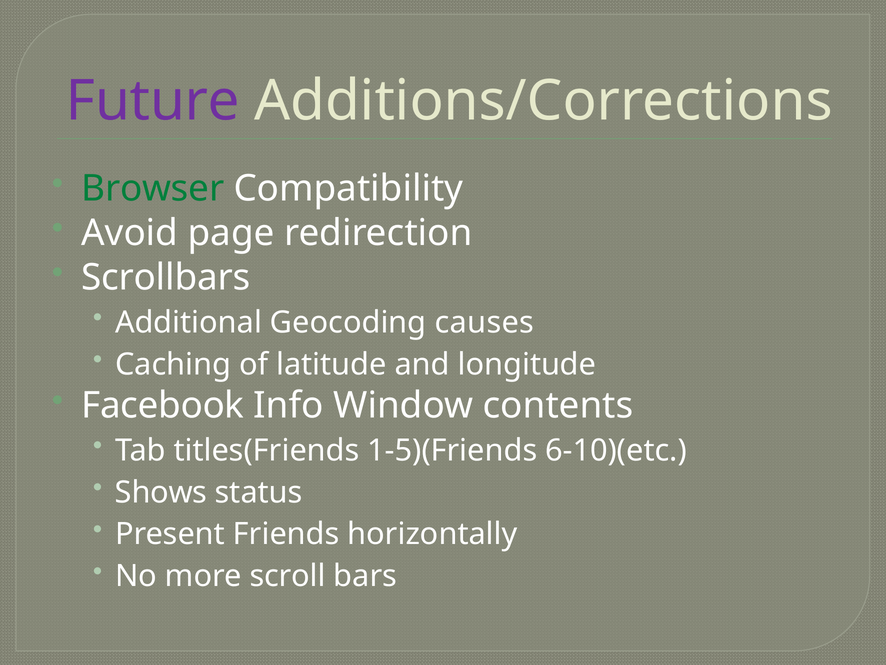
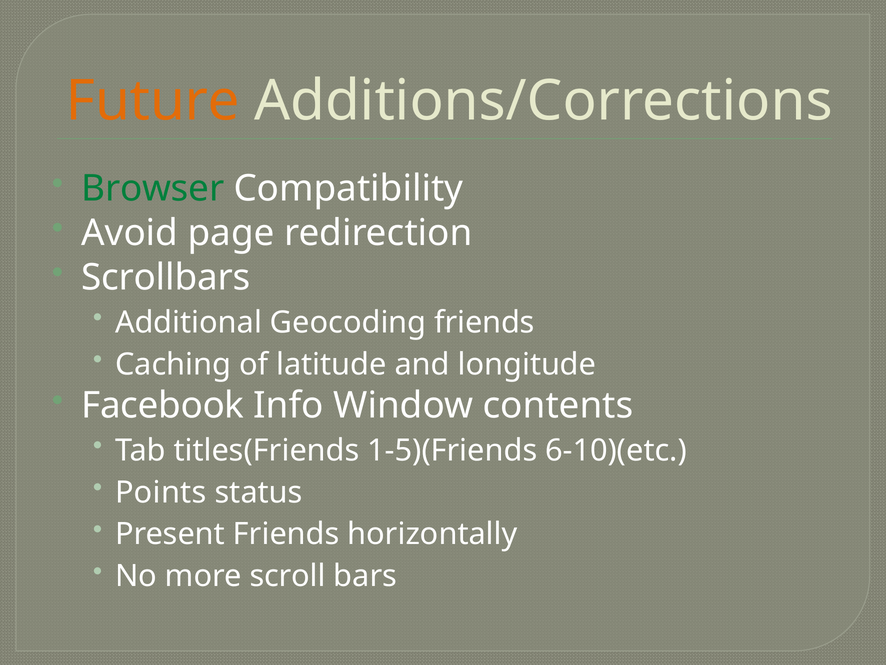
Future colour: purple -> orange (153, 101)
Geocoding causes: causes -> friends (485, 322)
Shows: Shows -> Points (161, 492)
